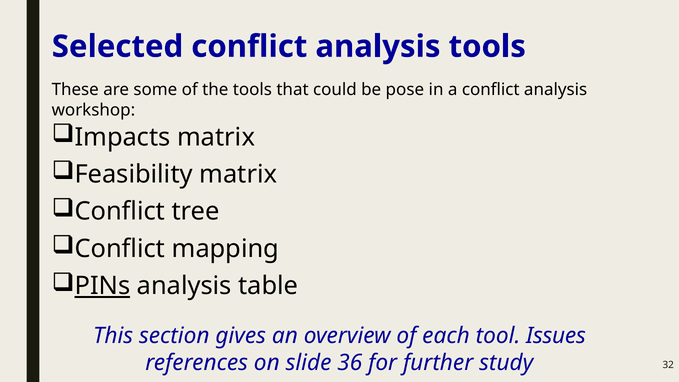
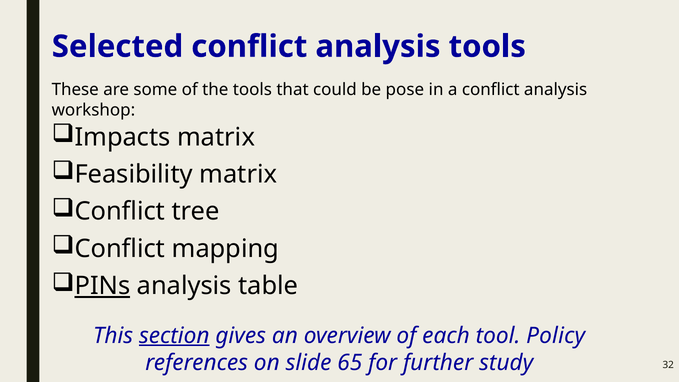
section underline: none -> present (174, 336)
Issues: Issues -> Policy (556, 336)
36: 36 -> 65 (350, 363)
